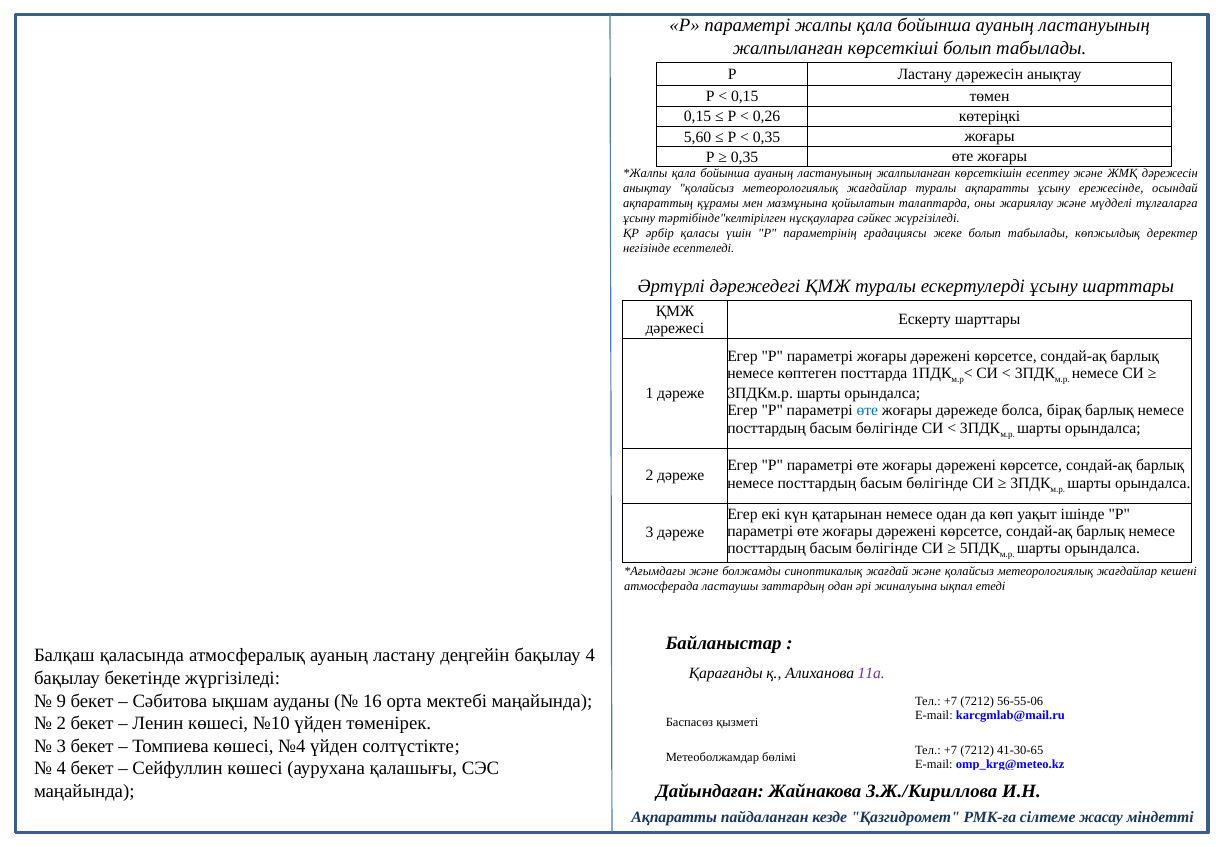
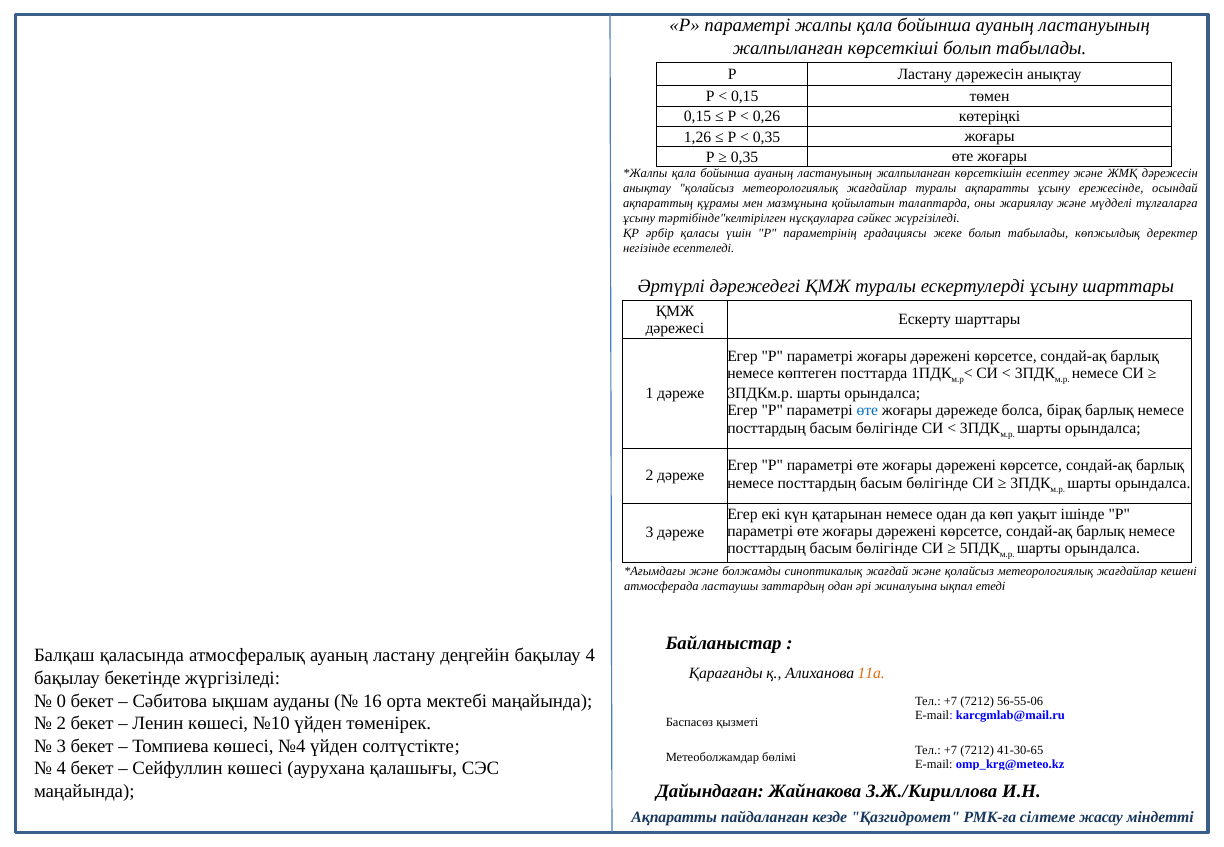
5,60: 5,60 -> 1,26 (698, 137)
11а colour: purple -> orange (871, 674)
9: 9 -> 0 (61, 701)
